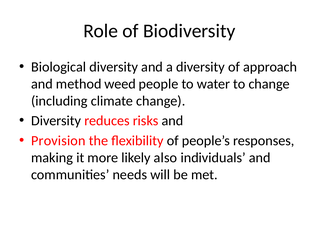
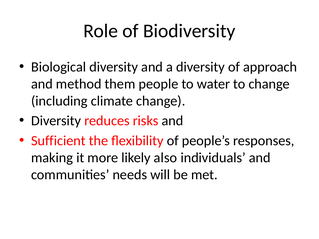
weed: weed -> them (120, 84)
Provision: Provision -> Sufficient (58, 141)
